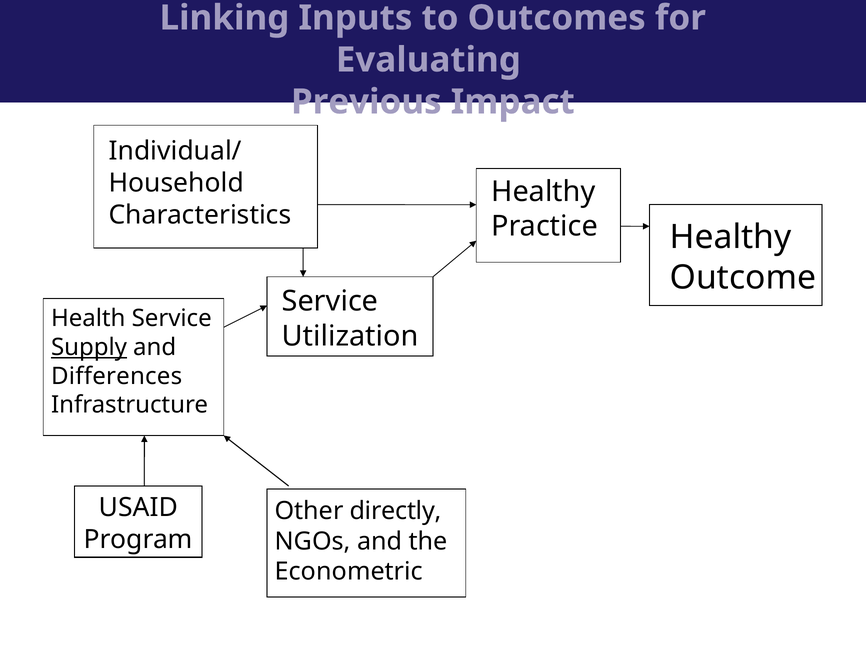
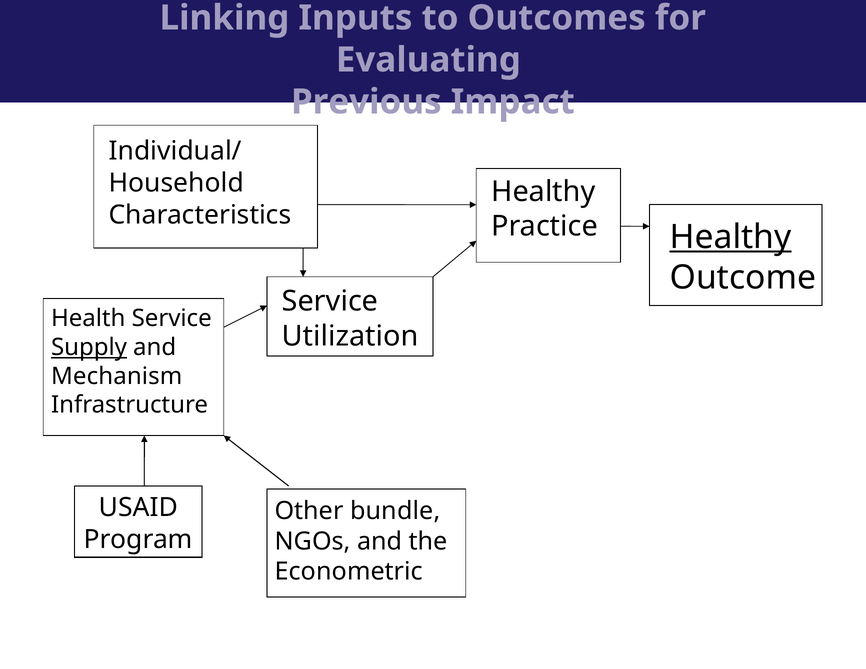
Healthy underline: none -> present (731, 237)
Differences: Differences -> Mechanism (117, 376)
directly: directly -> bundle (395, 511)
